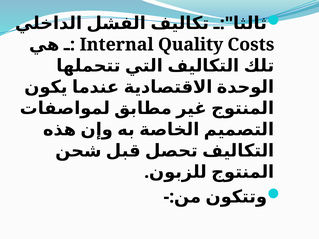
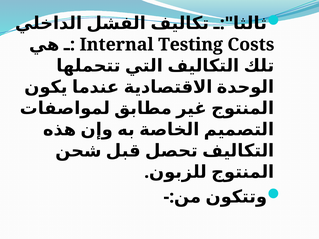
Quality: Quality -> Testing (191, 45)
